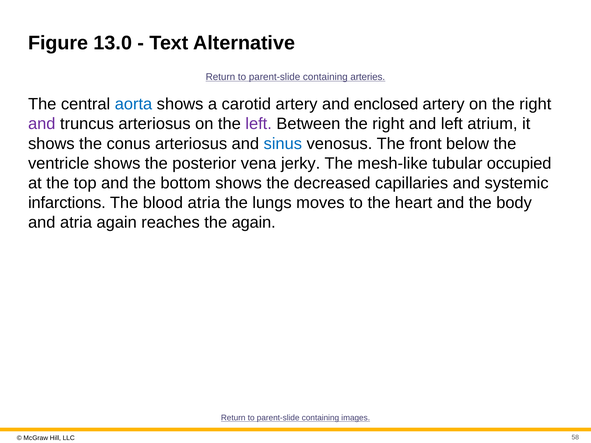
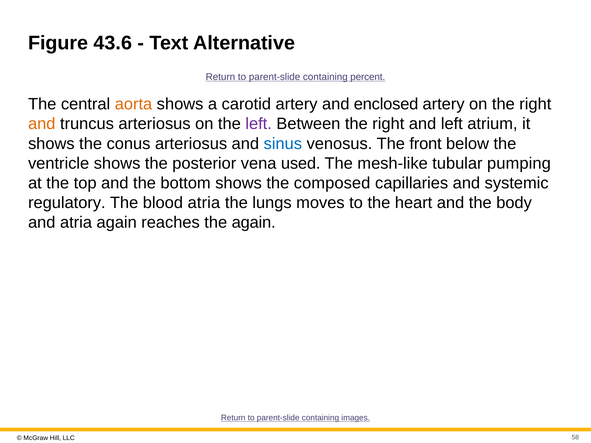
13.0: 13.0 -> 43.6 (113, 43)
arteries: arteries -> percent (368, 77)
aorta colour: blue -> orange (133, 104)
and colour: purple -> orange (42, 124)
jerky: jerky -> used (301, 163)
occupied: occupied -> pumping (519, 163)
decreased: decreased -> composed (332, 183)
infarctions: infarctions -> regulatory (67, 203)
